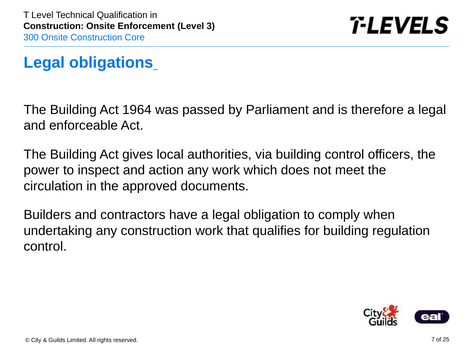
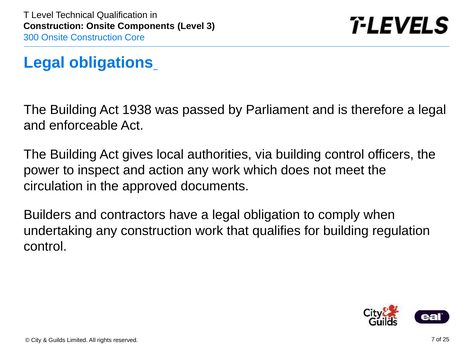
Enforcement: Enforcement -> Components (146, 26)
1964: 1964 -> 1938 (137, 110)
